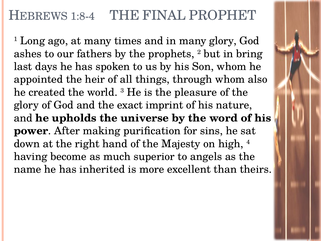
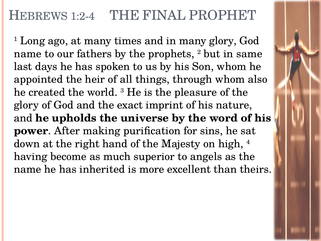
1:8-4: 1:8-4 -> 1:2-4 (83, 16)
ashes: ashes -> name (28, 54)
bring: bring -> same (249, 54)
